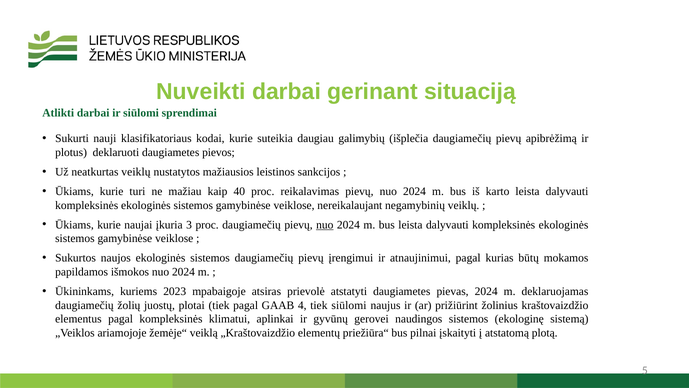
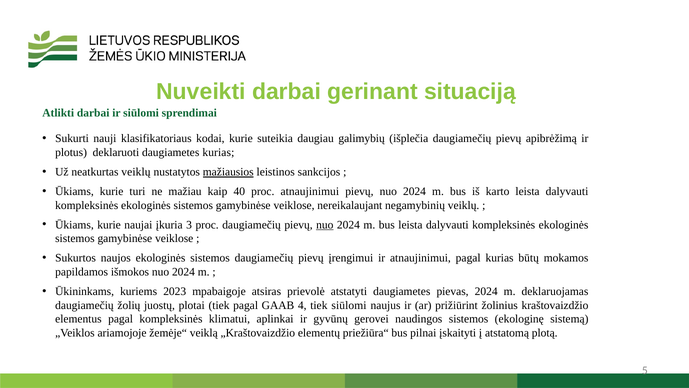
daugiametes pievos: pievos -> kurias (218, 152)
mažiausios underline: none -> present (228, 172)
proc reikalavimas: reikalavimas -> atnaujinimui (310, 191)
